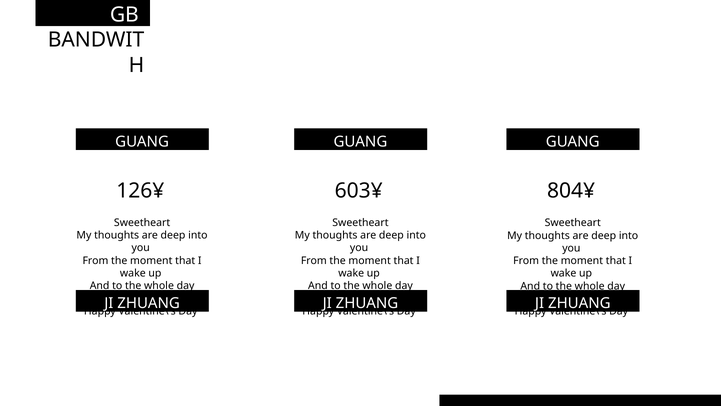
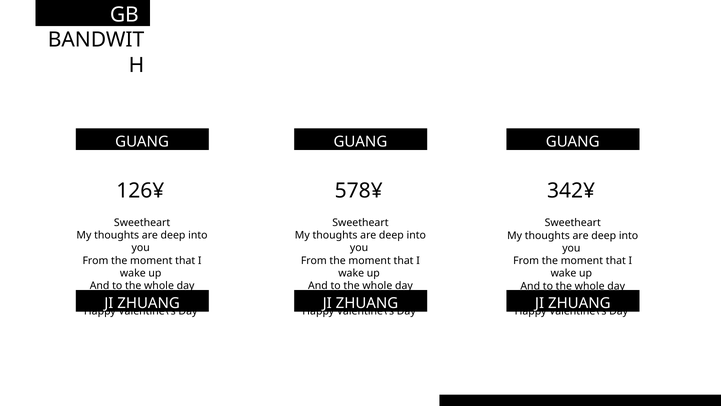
603¥: 603¥ -> 578¥ (359, 191)
804¥: 804¥ -> 342¥ (571, 191)
